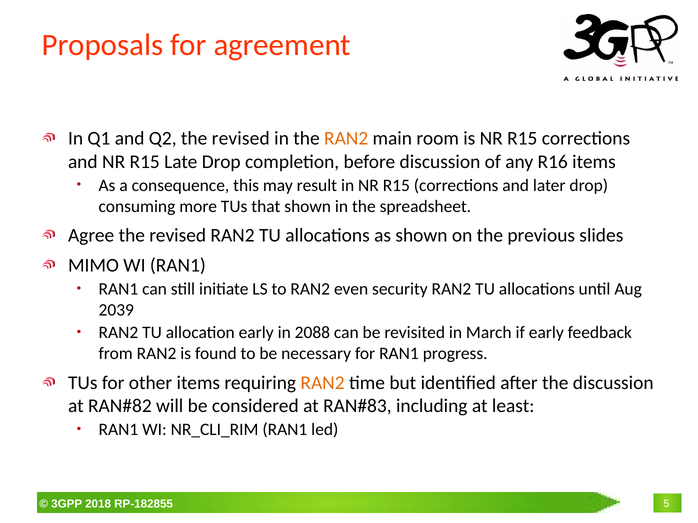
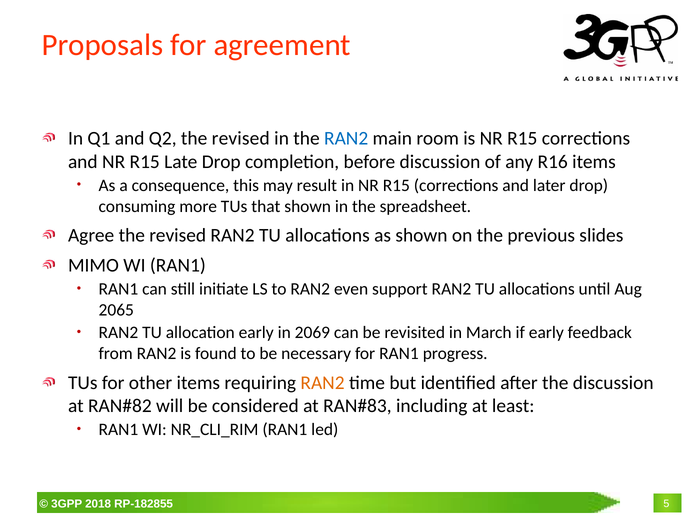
RAN2 colour: orange -> blue (346, 139)
security: security -> support (400, 289)
2039: 2039 -> 2065 (116, 310)
2088: 2088 -> 2069 (312, 333)
